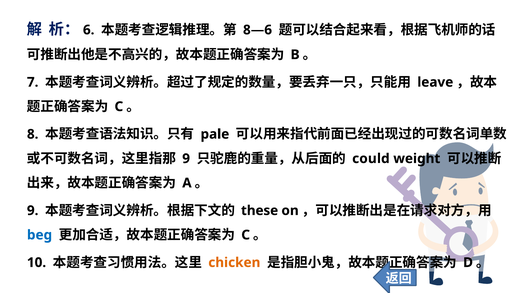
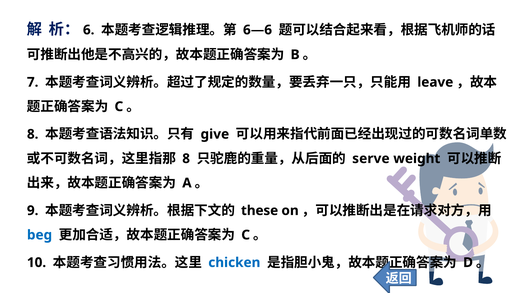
8—6: 8—6 -> 6—6 (257, 30)
pale: pale -> give (215, 134)
9: 9 -> 8 (186, 159)
could: could -> serve (371, 159)
chicken colour: orange -> blue (234, 263)
